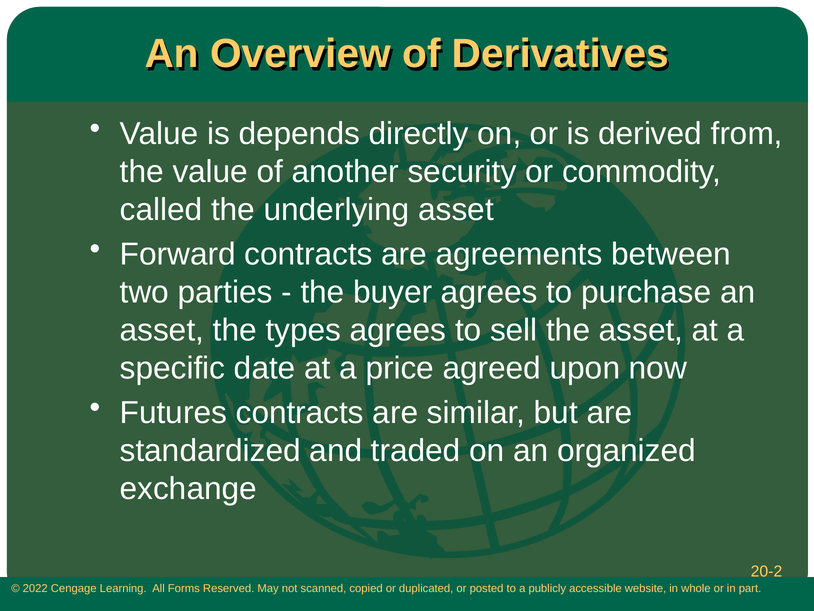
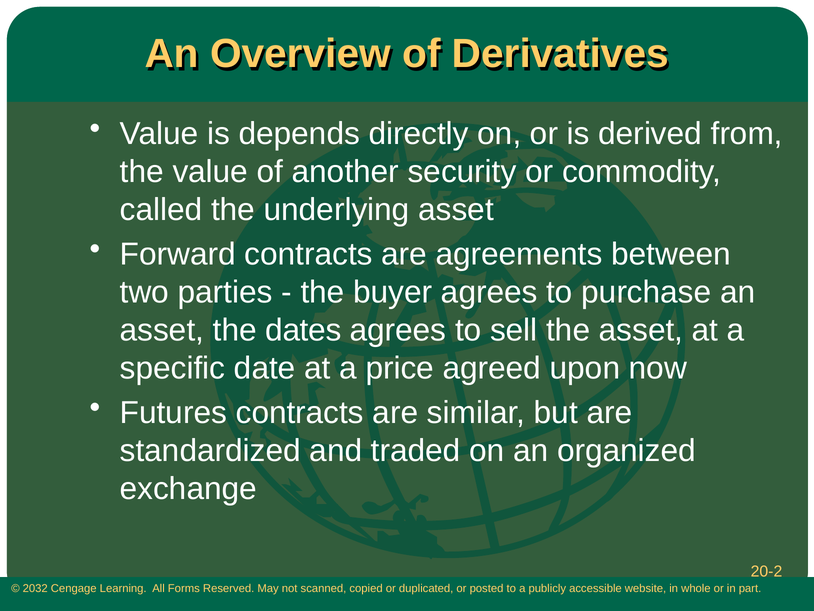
types: types -> dates (303, 330)
2022: 2022 -> 2032 (35, 588)
